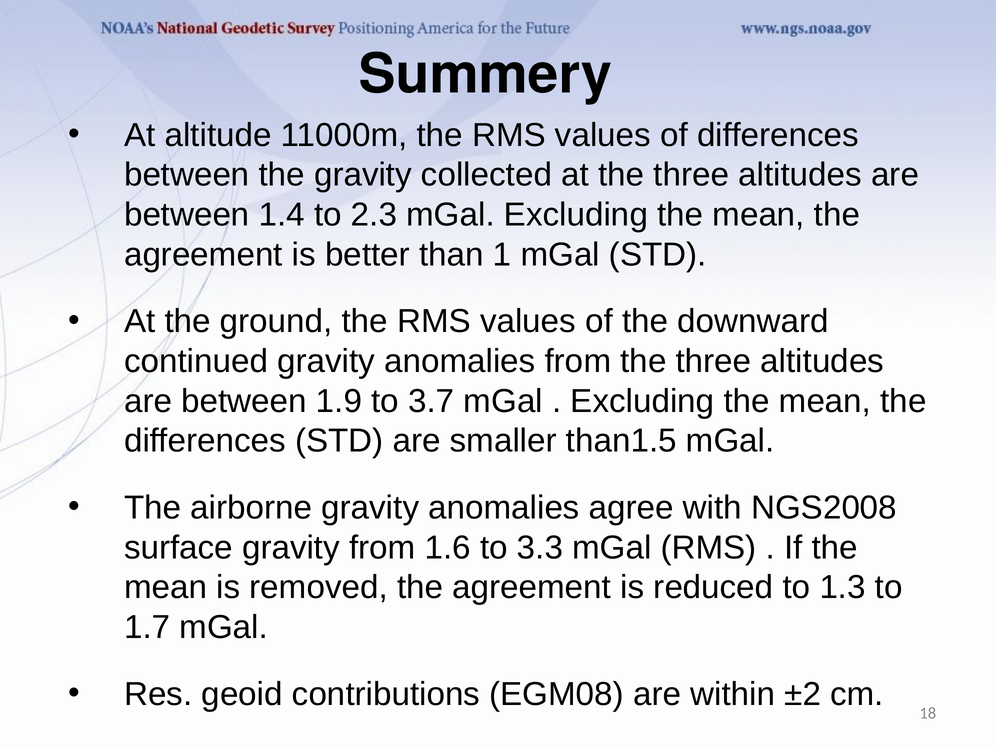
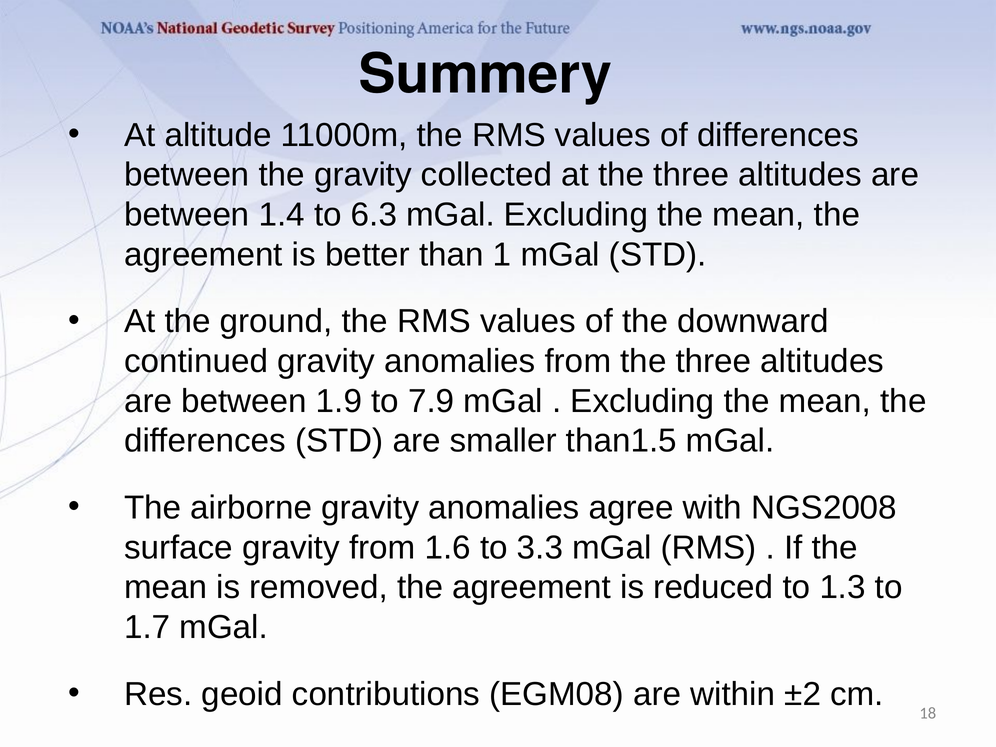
2.3: 2.3 -> 6.3 (374, 215)
3.7: 3.7 -> 7.9 (431, 401)
